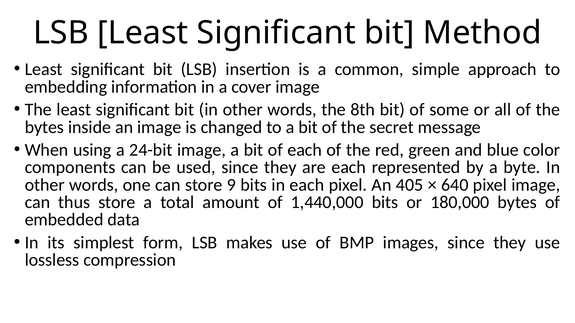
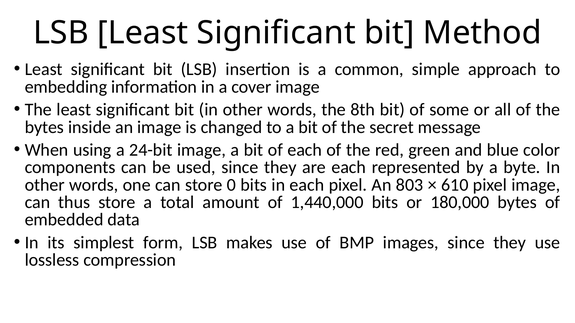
9: 9 -> 0 (231, 185)
405: 405 -> 803 (410, 185)
640: 640 -> 610 (455, 185)
